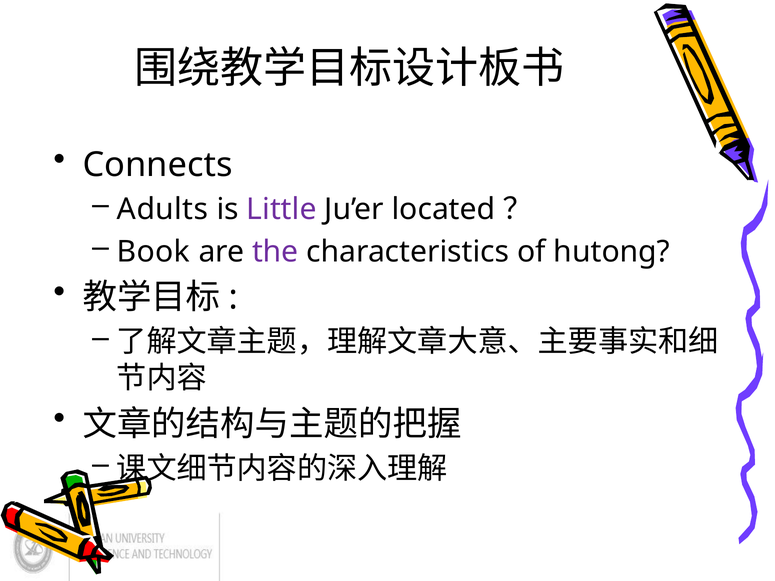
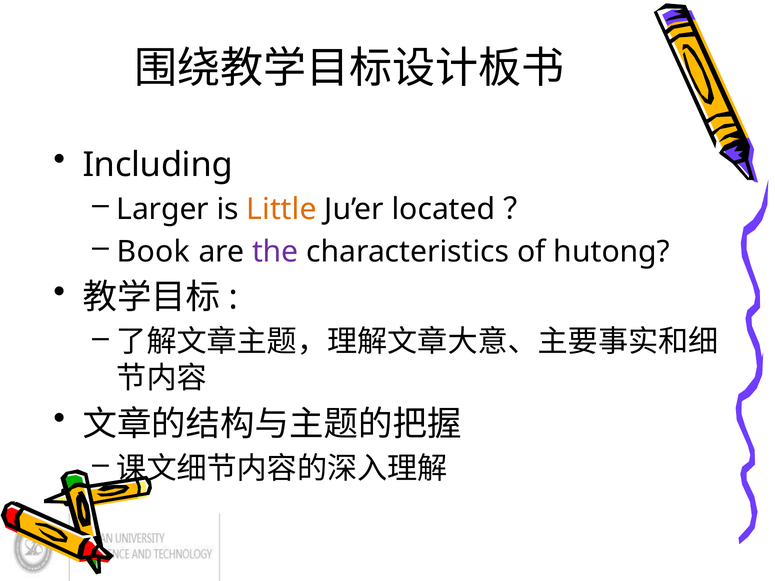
Connects: Connects -> Including (158, 165)
Adults: Adults -> Larger (163, 209)
Little colour: purple -> orange (282, 209)
